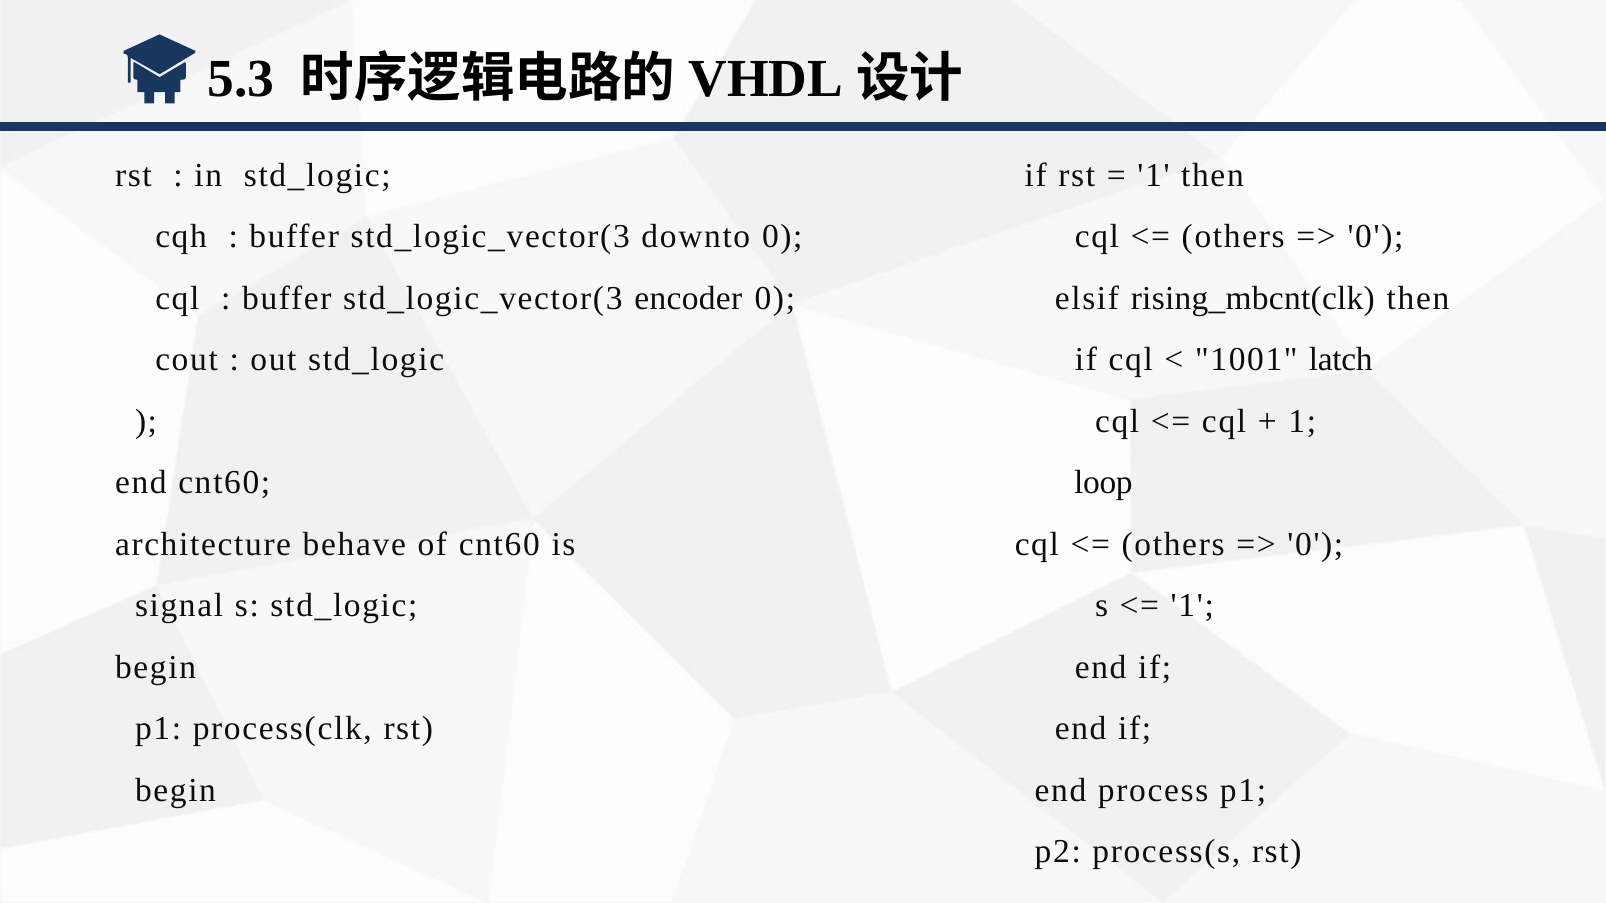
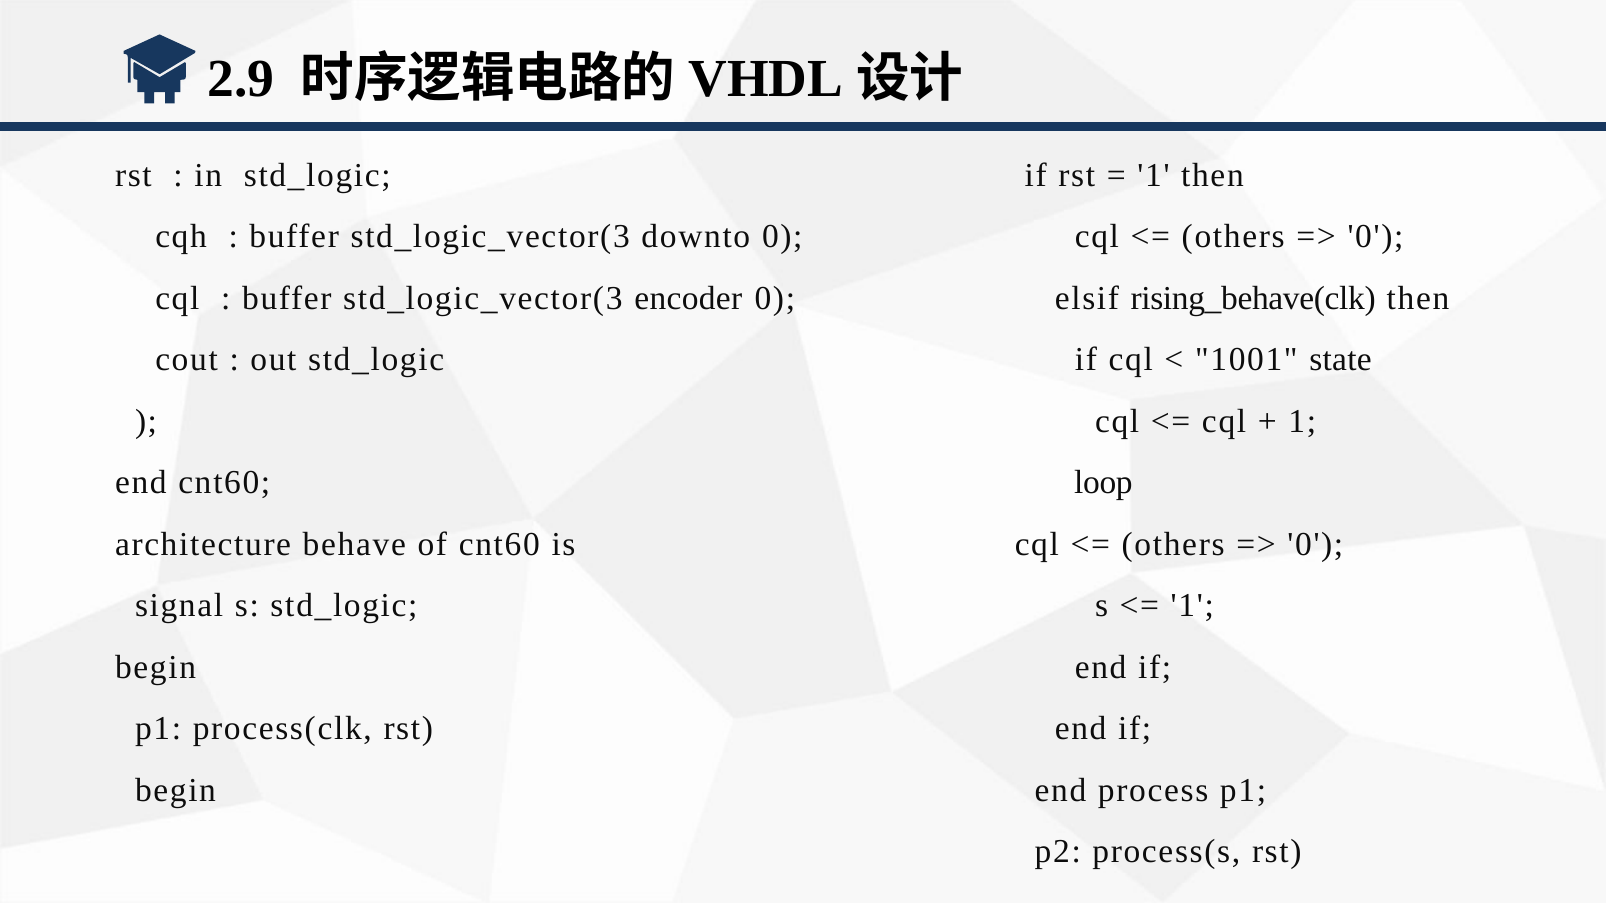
5.3: 5.3 -> 2.9 (241, 79)
rising_mbcnt(clk: rising_mbcnt(clk -> rising_behave(clk (1253, 298)
latch: latch -> state (1340, 360)
